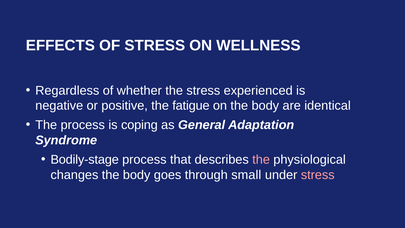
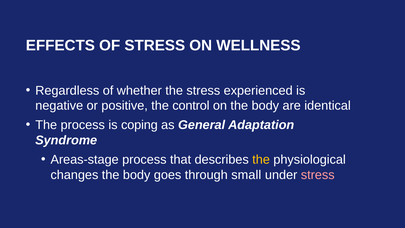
fatigue: fatigue -> control (191, 106)
Bodily-stage: Bodily-stage -> Areas-stage (85, 160)
the colour: pink -> yellow (261, 160)
